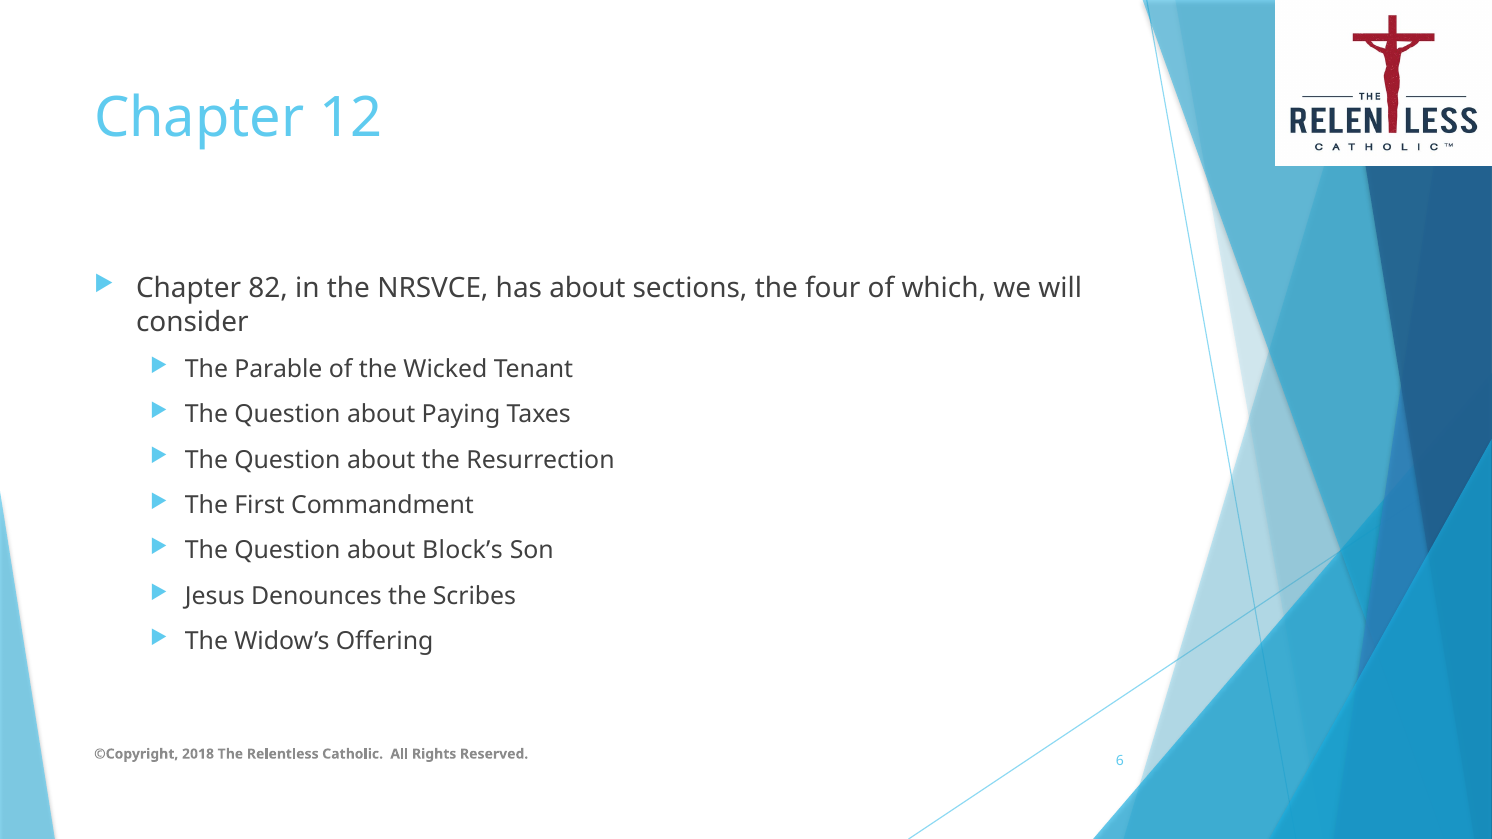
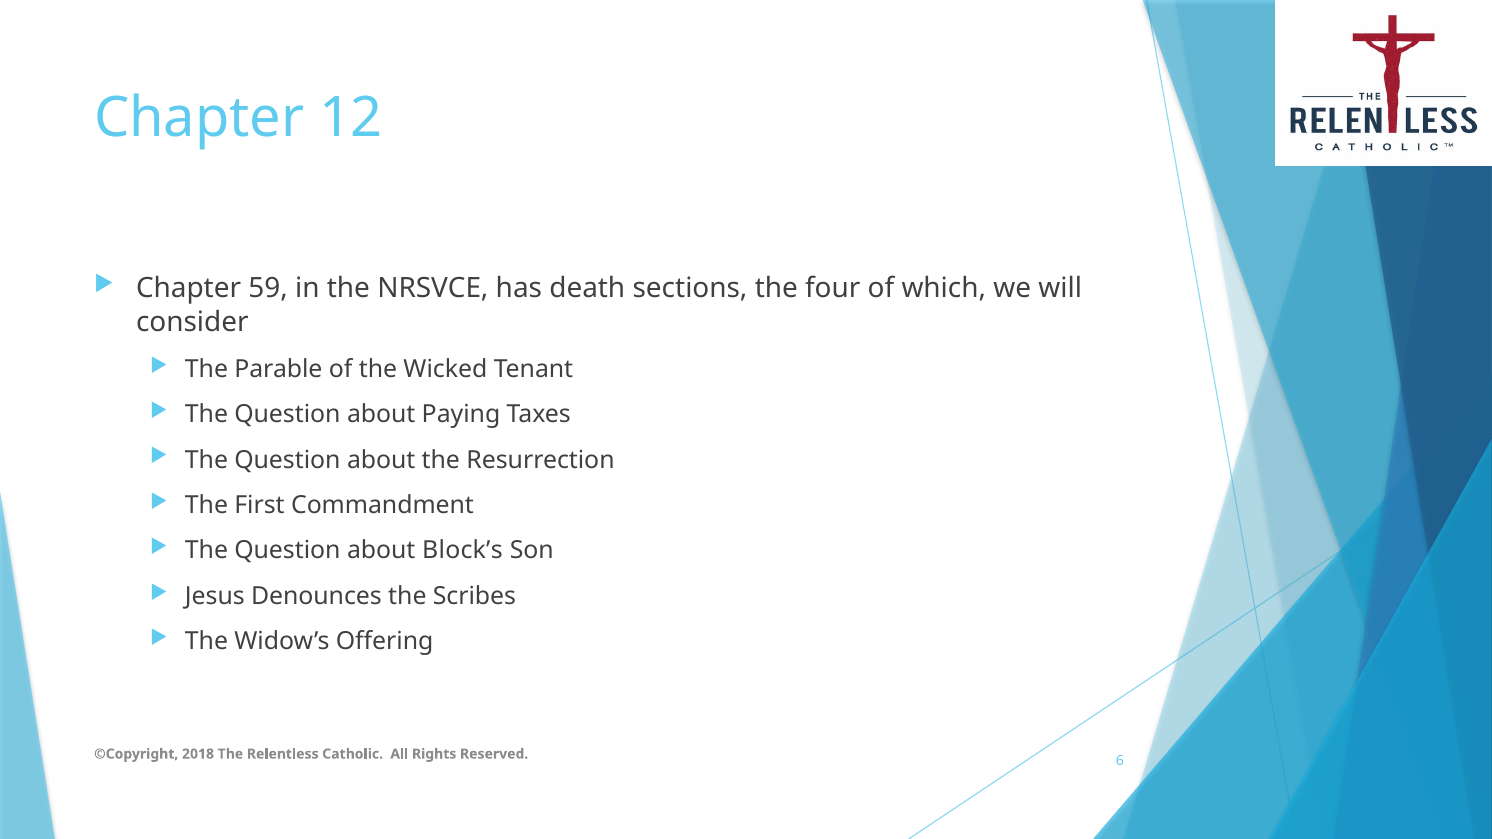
82: 82 -> 59 (268, 289)
has about: about -> death (587, 289)
